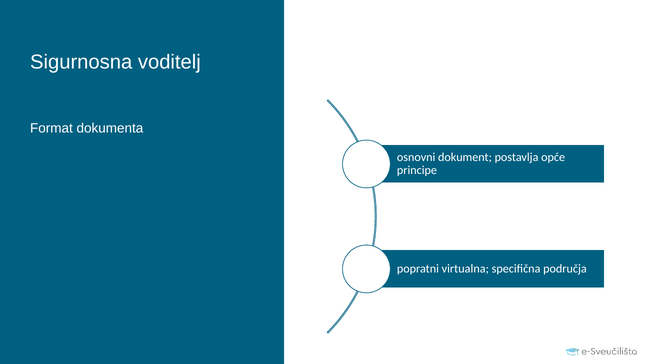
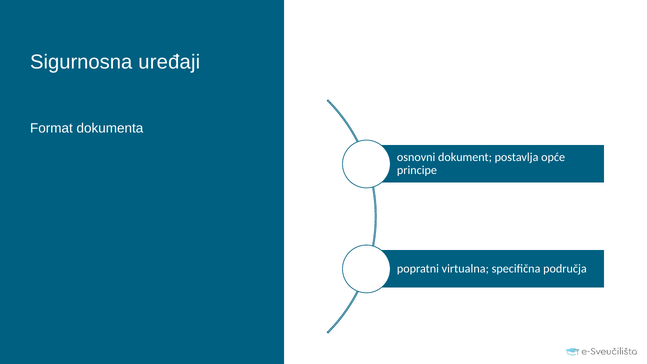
voditelj: voditelj -> uređaji (169, 62)
